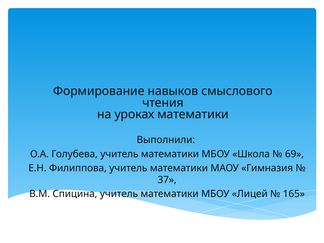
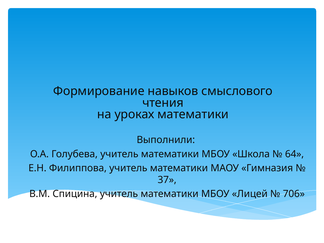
69: 69 -> 64 (294, 154)
165: 165 -> 706 (294, 194)
